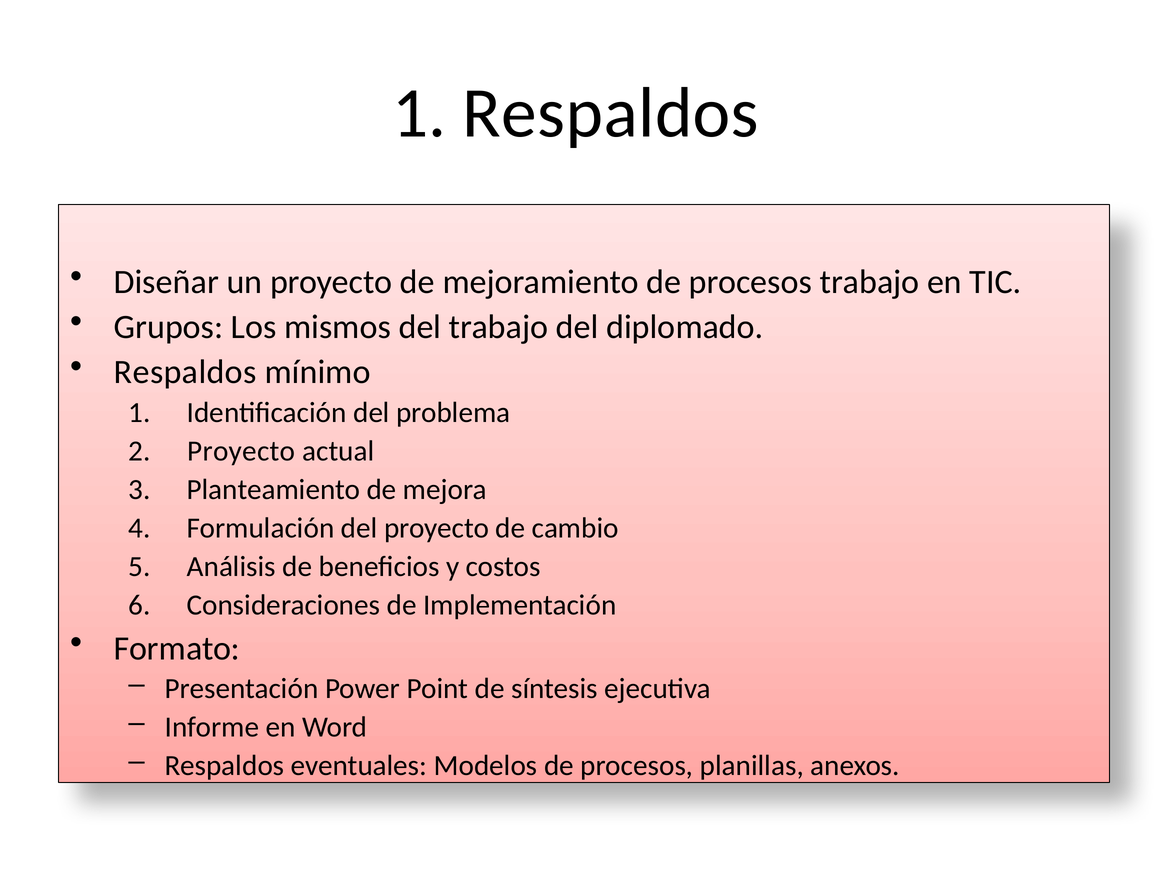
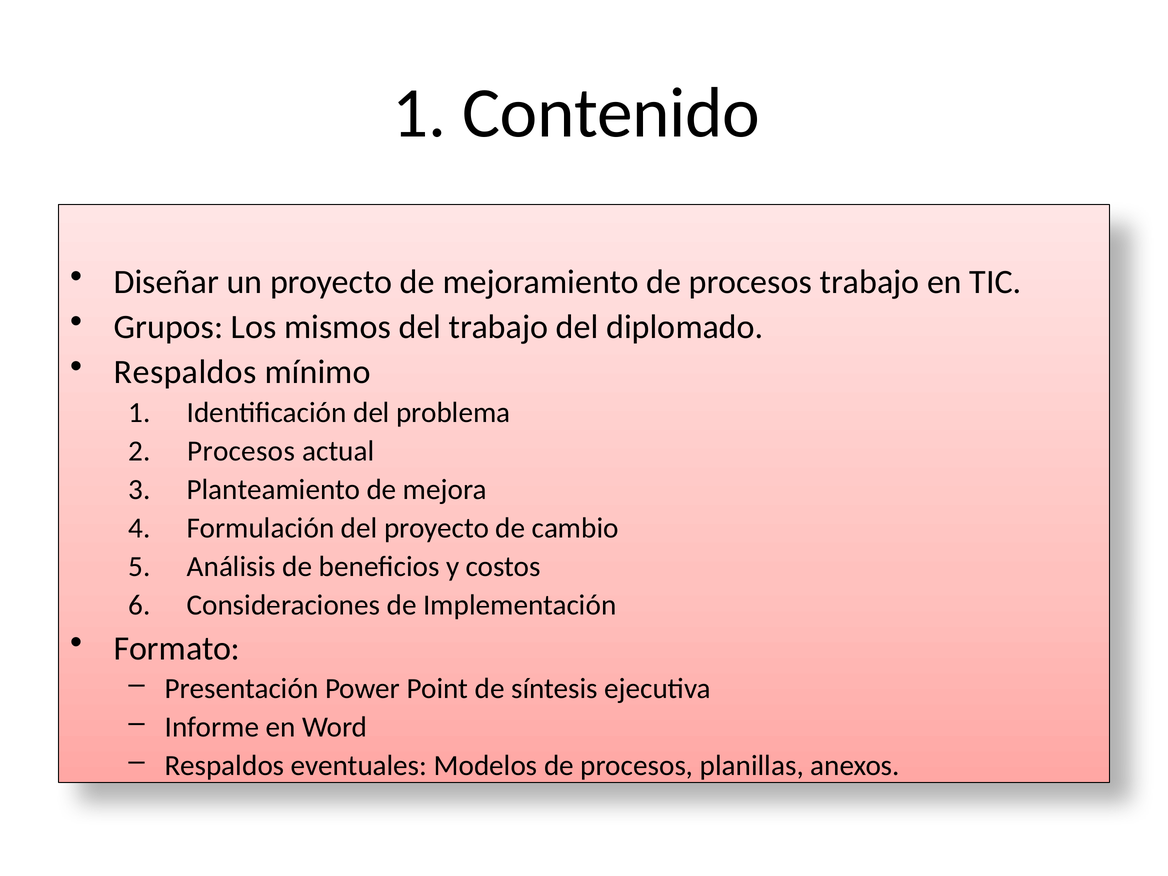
1 Respaldos: Respaldos -> Contenido (611, 113)
Proyecto: Proyecto -> Procesos (241, 451)
